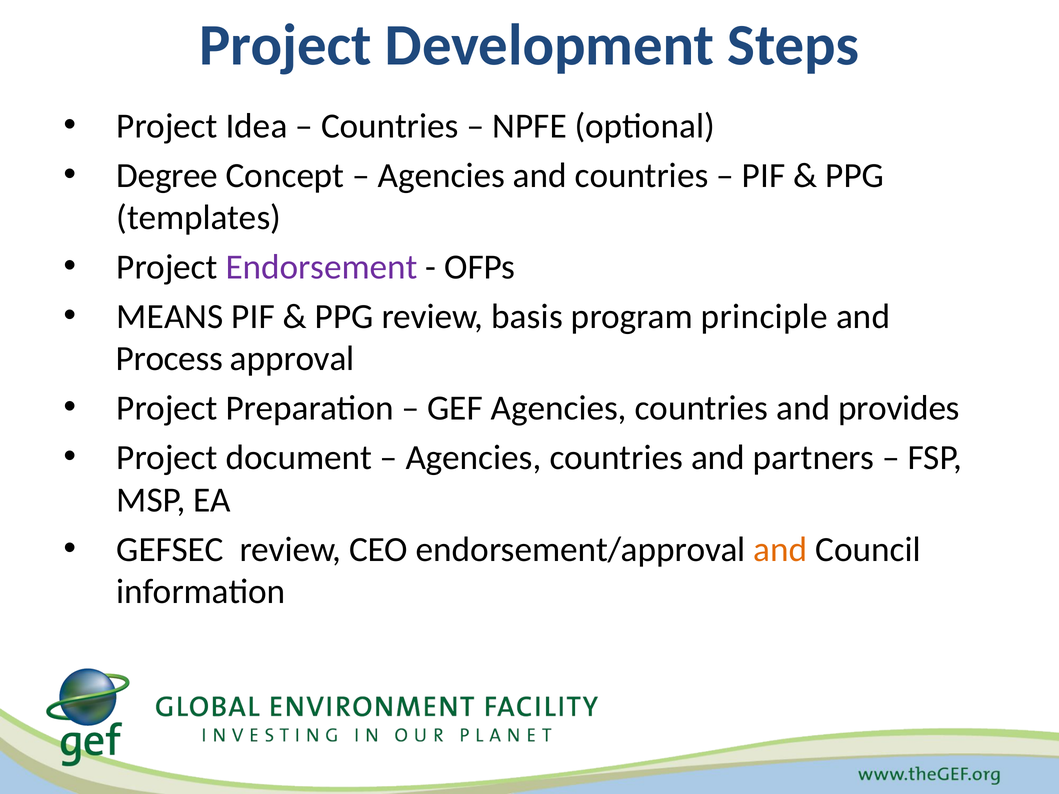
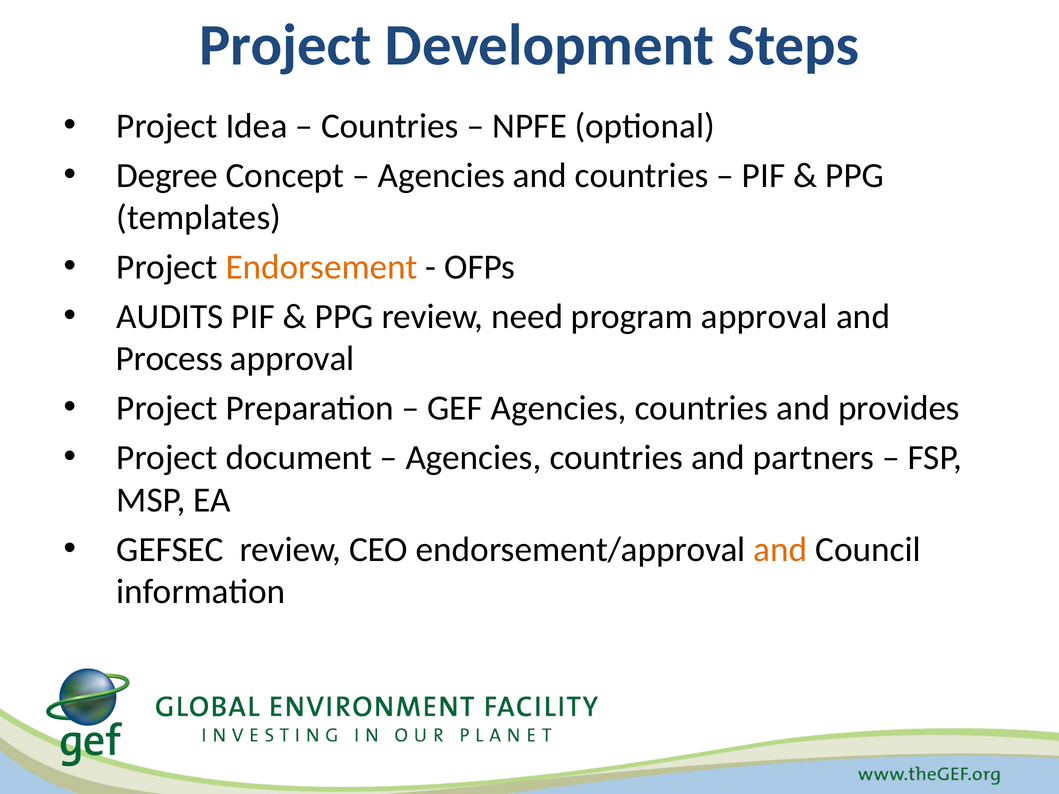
Endorsement colour: purple -> orange (322, 267)
MEANS: MEANS -> AUDITS (170, 317)
basis: basis -> need (527, 317)
program principle: principle -> approval (764, 317)
